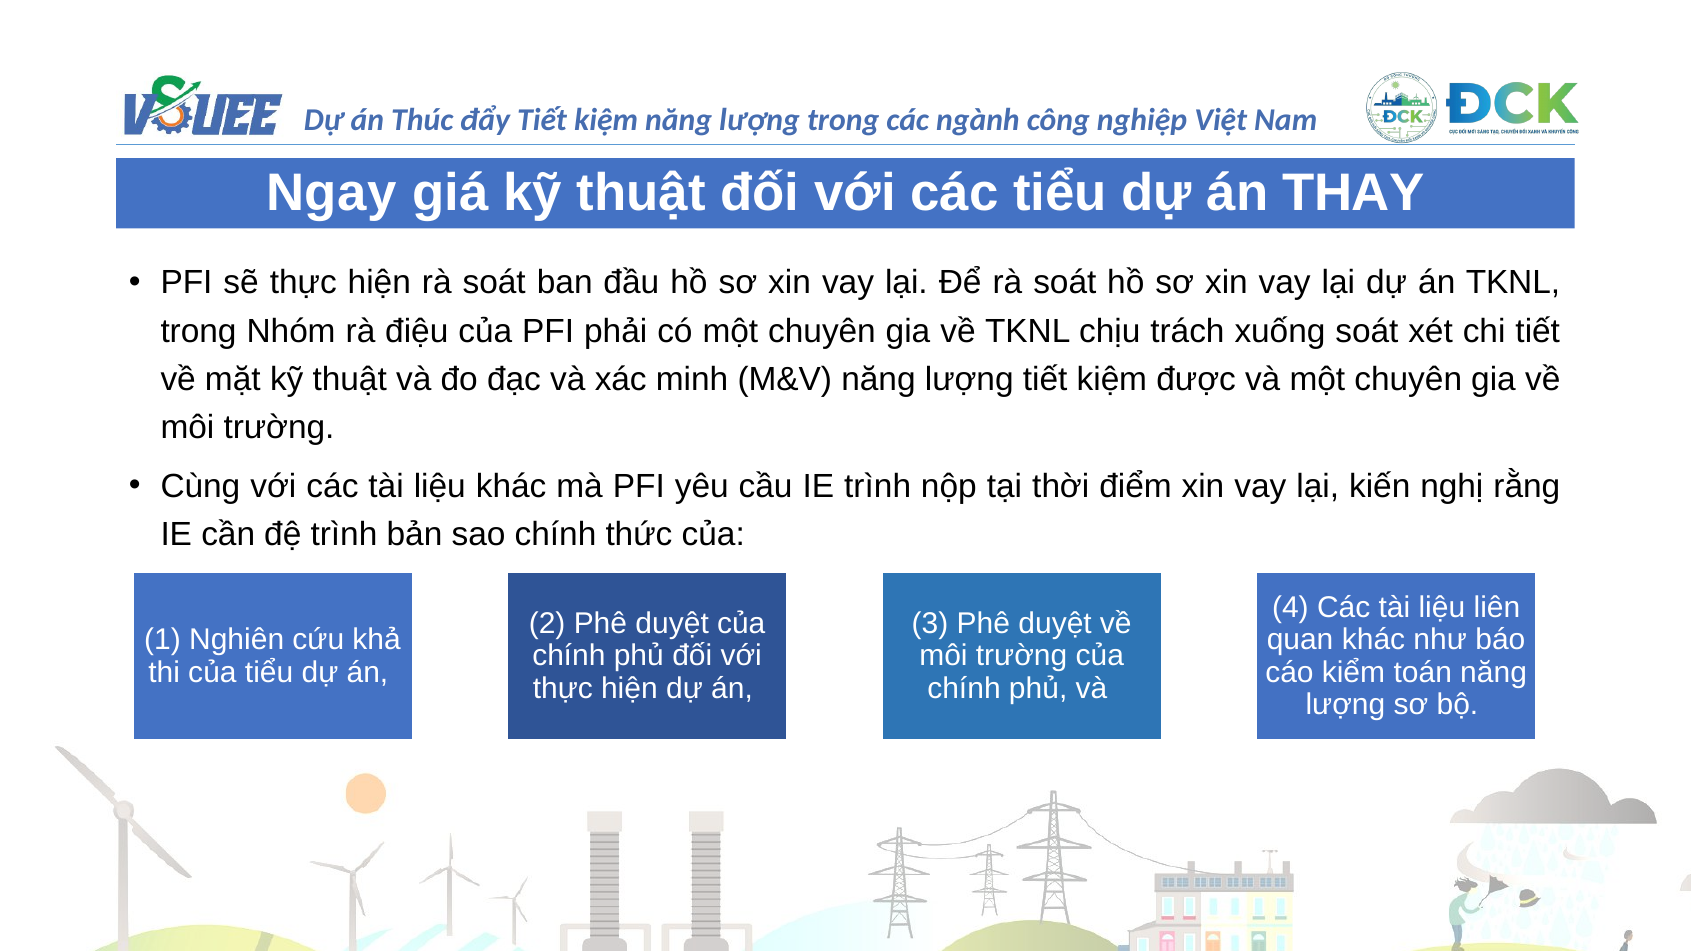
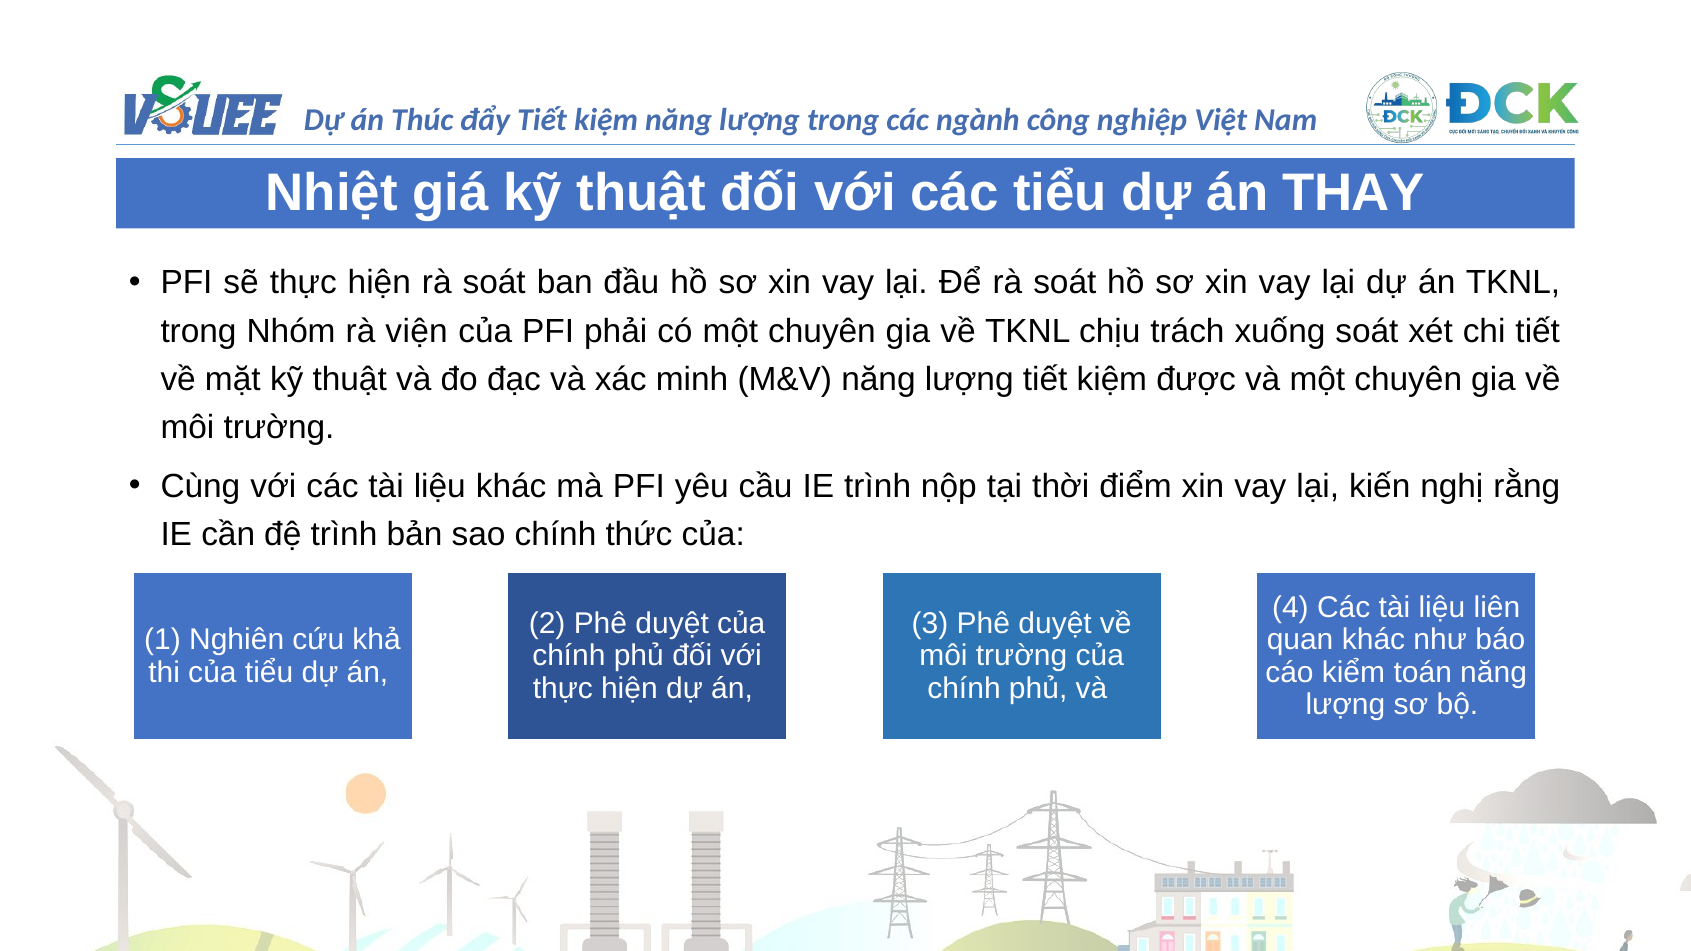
Ngay: Ngay -> Nhiệt (332, 193)
điệu: điệu -> viện (417, 331)
